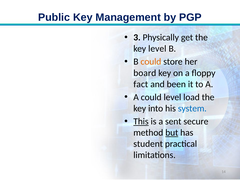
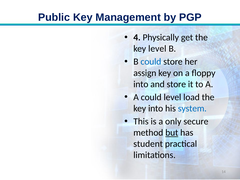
3: 3 -> 4 (137, 37)
could colour: orange -> blue (151, 62)
board: board -> assign (145, 73)
fact: fact -> into (141, 84)
and been: been -> store (176, 84)
This underline: present -> none (141, 121)
sent: sent -> only (173, 121)
